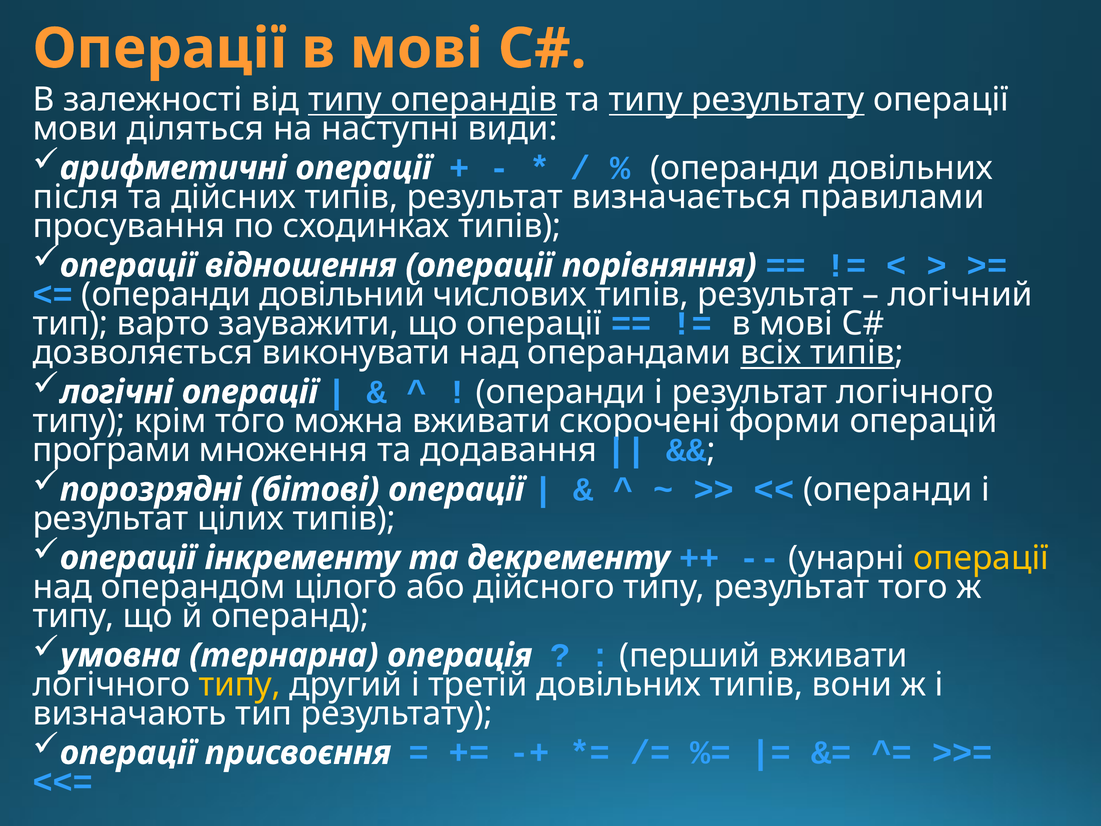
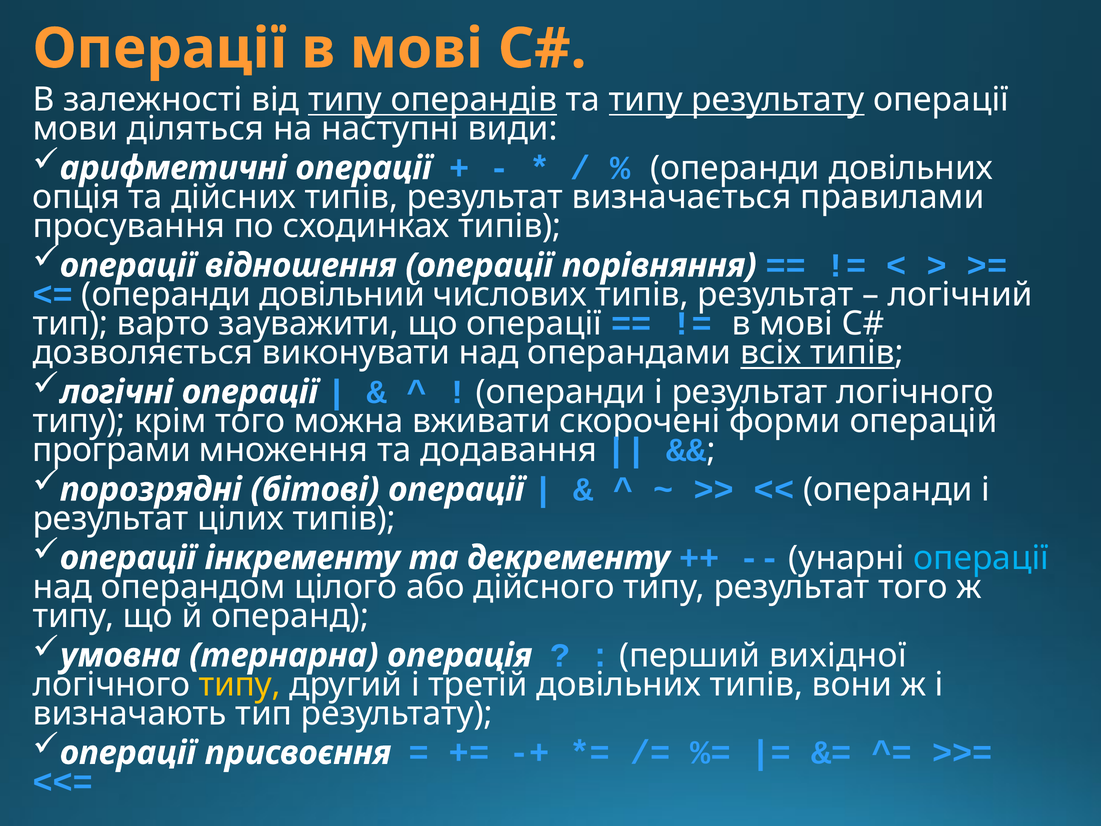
після: після -> опція (76, 197)
операції colour: yellow -> light blue (981, 558)
перший вживати: вживати -> вихідної (838, 655)
